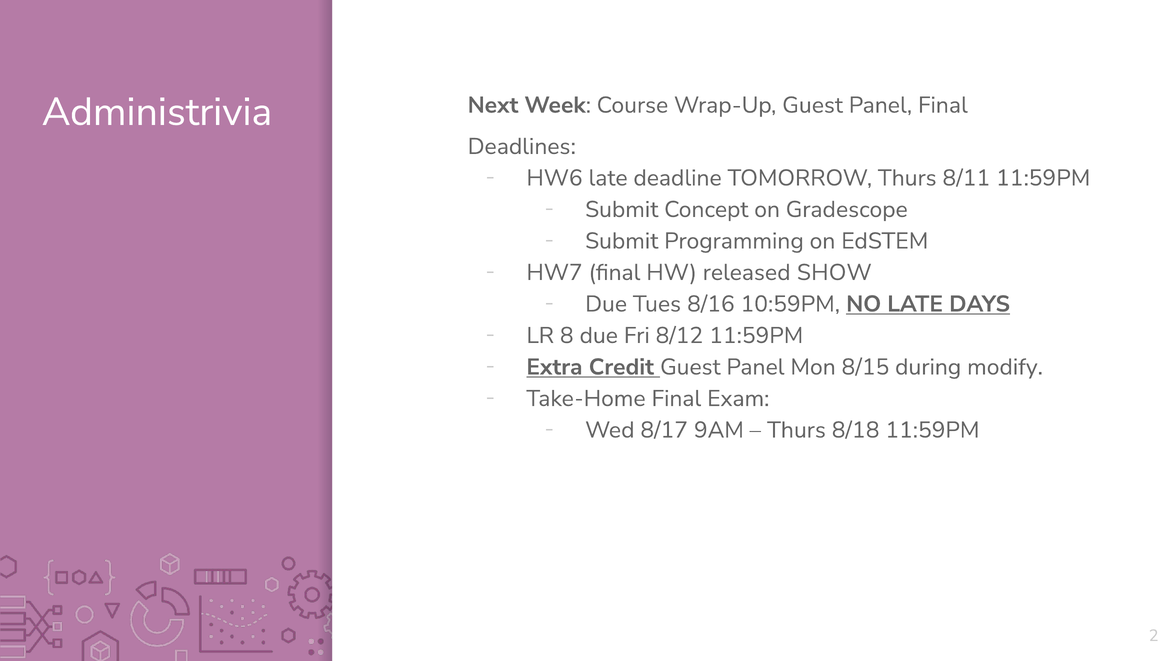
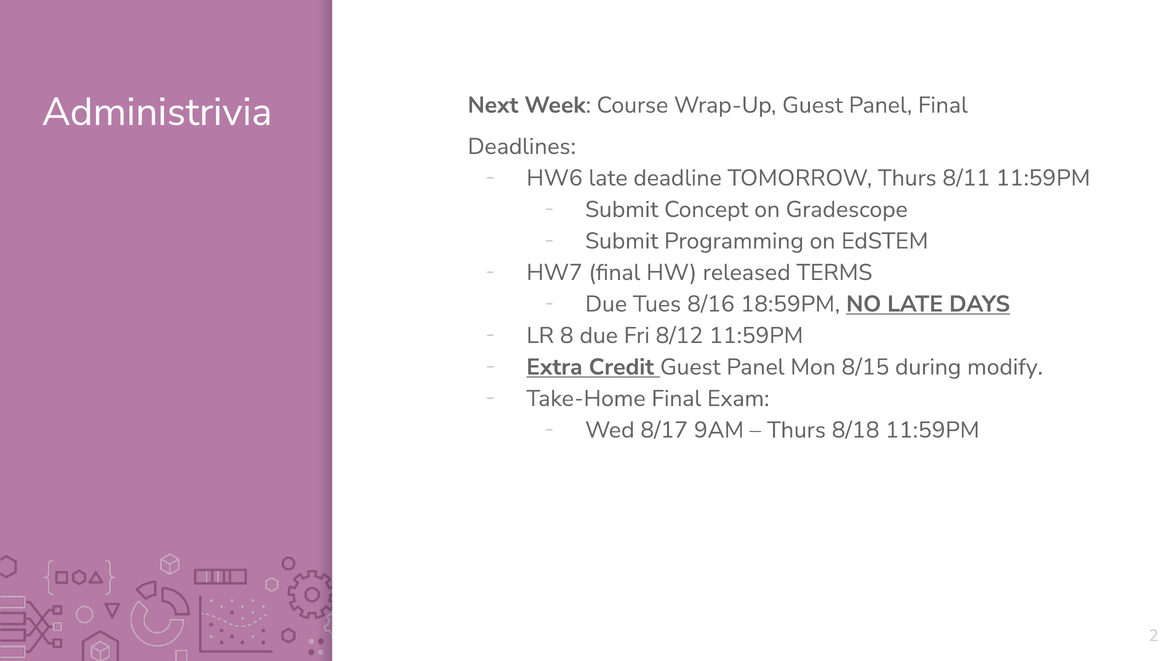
SHOW: SHOW -> TERMS (834, 272)
10:59PM: 10:59PM -> 18:59PM (790, 304)
